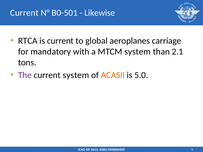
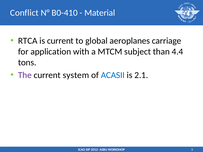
Current: Current -> Conflict (24, 13)
B0-501: B0-501 -> B0-410 (65, 13)
Likewise: Likewise -> Material (100, 13)
mandatory: mandatory -> application (51, 52)
MTCM system: system -> subject (138, 52)
2.1: 2.1 -> 4.4 (177, 52)
ACASII colour: orange -> blue (113, 75)
5.0: 5.0 -> 2.1 (141, 75)
